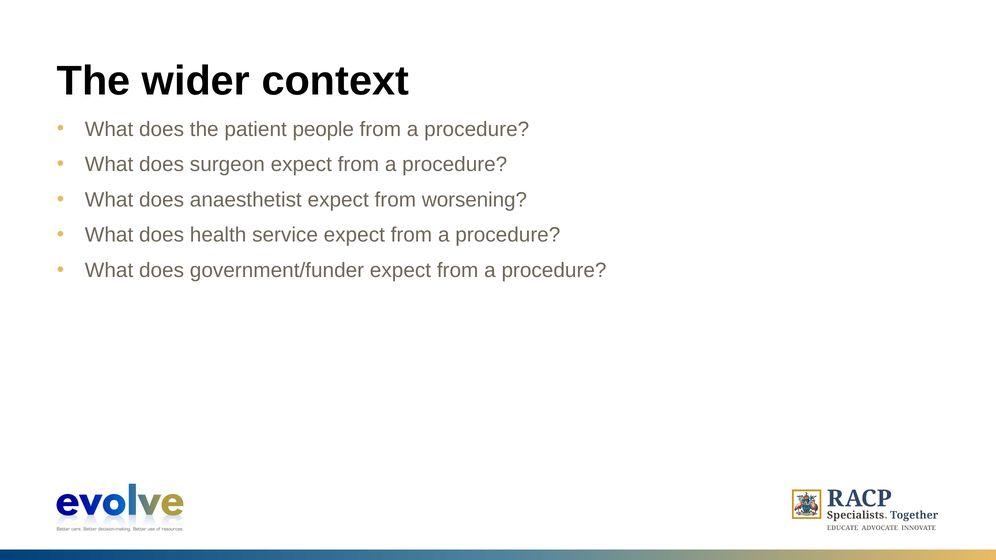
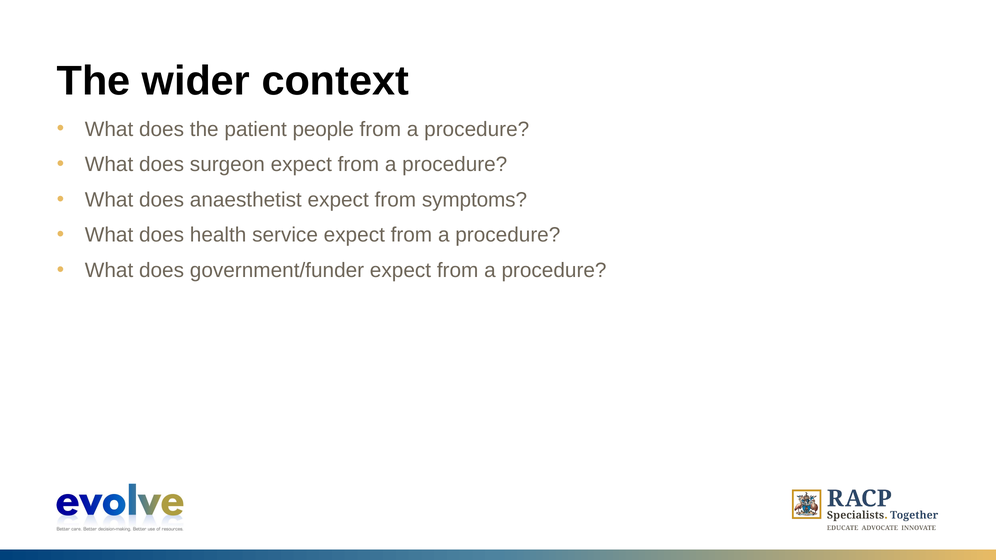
worsening: worsening -> symptoms (474, 200)
